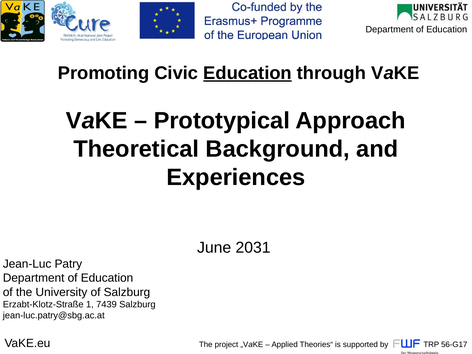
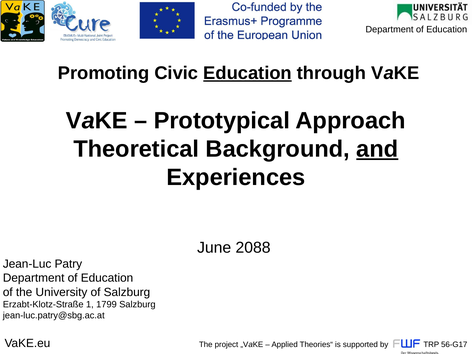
and underline: none -> present (377, 149)
2031: 2031 -> 2088 (253, 248)
7439: 7439 -> 1799 (106, 305)
